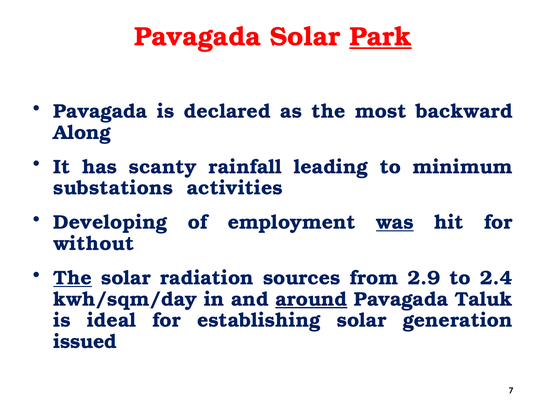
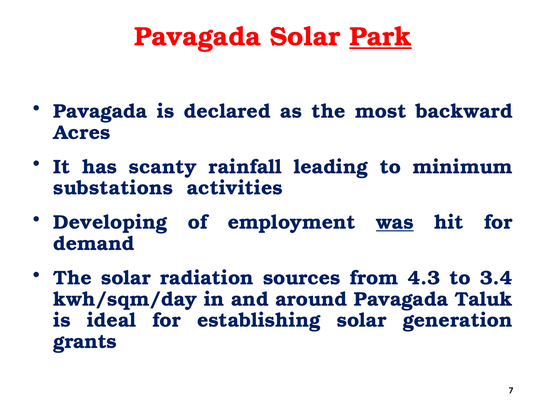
Along: Along -> Acres (82, 133)
without: without -> demand (94, 244)
The underline: present -> none (73, 278)
2.9: 2.9 -> 4.3 (424, 278)
2.4: 2.4 -> 3.4 (496, 278)
around underline: present -> none (311, 300)
issued: issued -> grants (85, 342)
